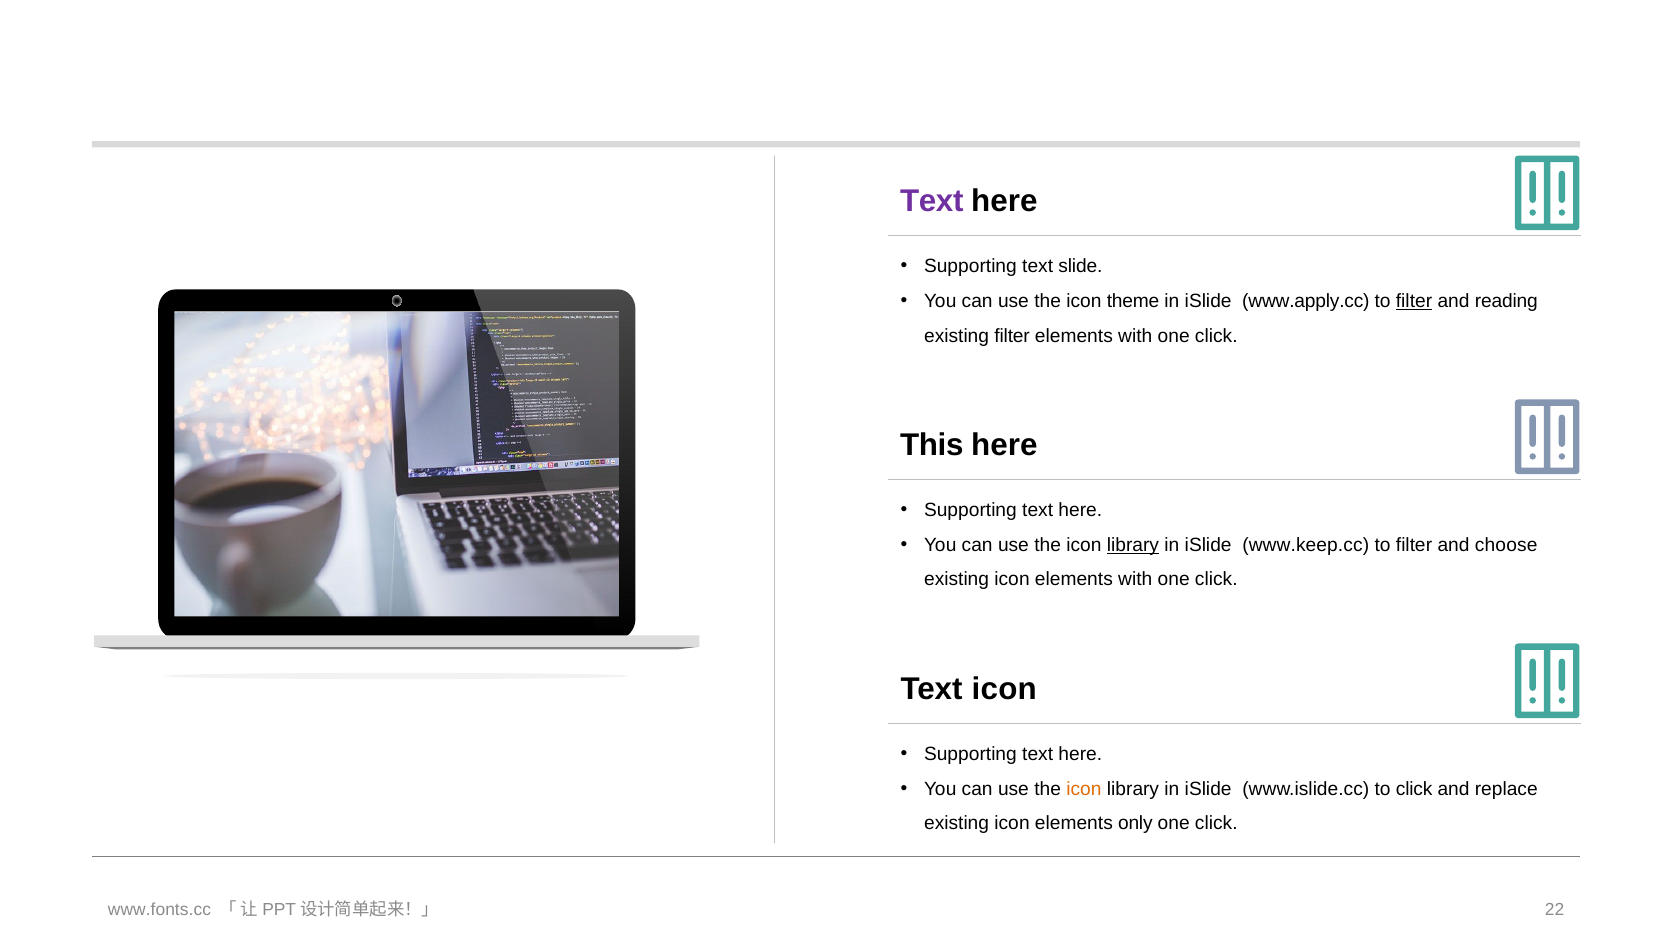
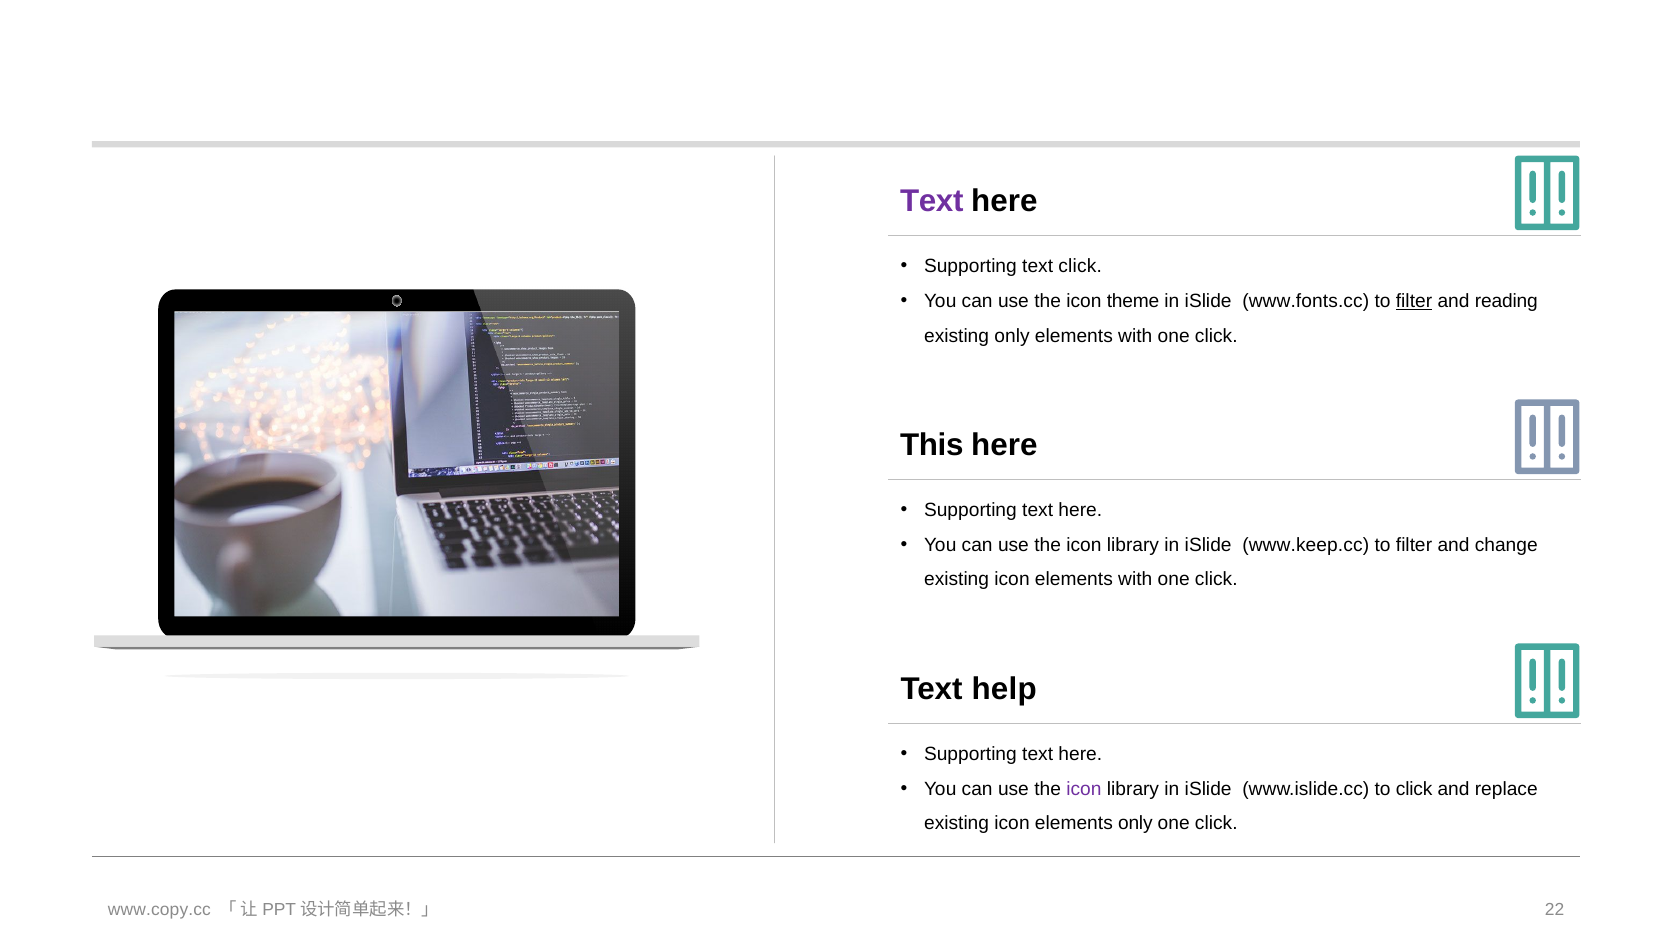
text slide: slide -> click (1080, 266)
www.apply.cc: www.apply.cc -> www.fonts.cc (1306, 301)
existing filter: filter -> only (1012, 336)
library underline: present -> none (1133, 545)
choose: choose -> change (1506, 545)
Text icon: icon -> help (1004, 689)
icon colour: orange -> purple (1084, 789)
www.fonts.cc: www.fonts.cc -> www.copy.cc (159, 909)
